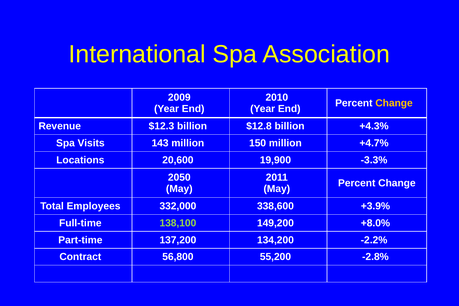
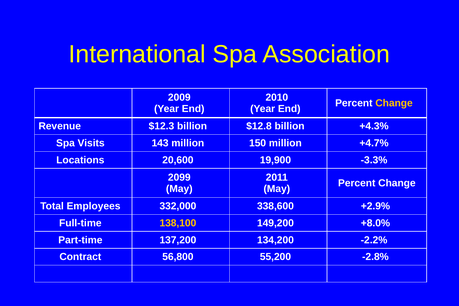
2050: 2050 -> 2099 (179, 177)
+3.9%: +3.9% -> +2.9% (375, 206)
138,100 colour: light green -> yellow (178, 223)
